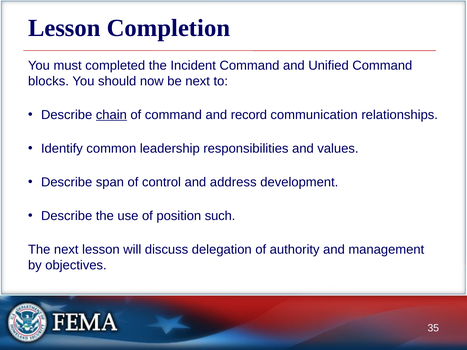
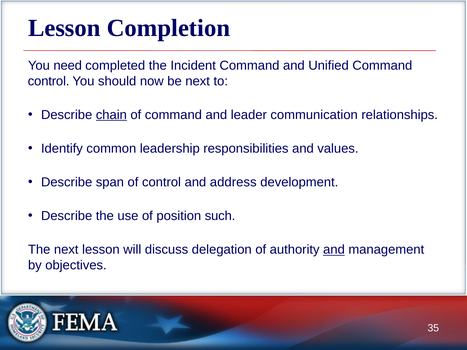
must: must -> need (68, 66)
blocks: blocks -> control (49, 81)
record: record -> leader (249, 115)
and underline: none -> present (334, 250)
